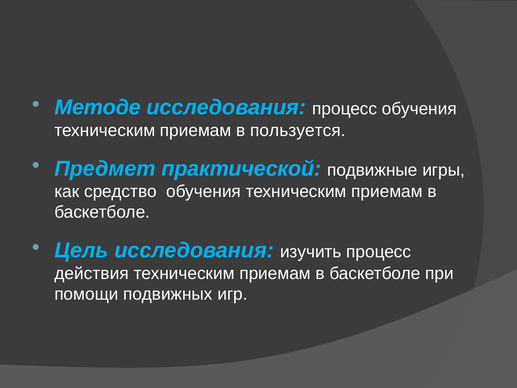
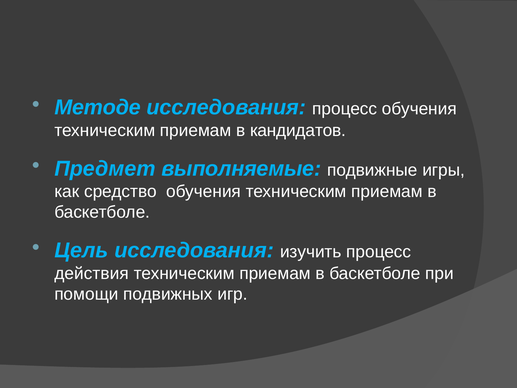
пользуется: пользуется -> кандидатов (298, 130)
практической: практической -> выполняемые (241, 169)
